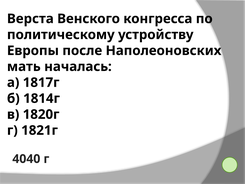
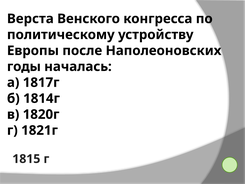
мать: мать -> годы (24, 66)
4040: 4040 -> 1815 (26, 159)
